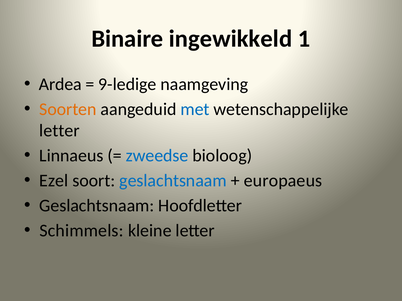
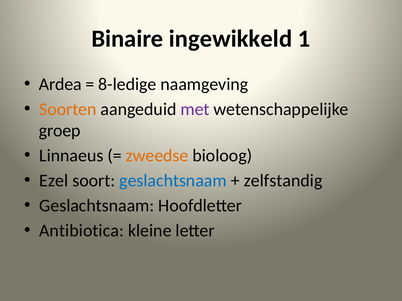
9-ledige: 9-ledige -> 8-ledige (127, 84)
met colour: blue -> purple (195, 109)
letter: letter -> groep (60, 131)
zweedse colour: blue -> orange (157, 156)
europaeus: europaeus -> zelfstandig (283, 181)
Schimmels: Schimmels -> Antibiotica (82, 231)
